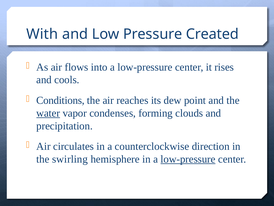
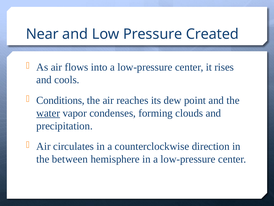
With: With -> Near (42, 34)
swirling: swirling -> between (70, 159)
low-pressure underline: present -> none (188, 159)
